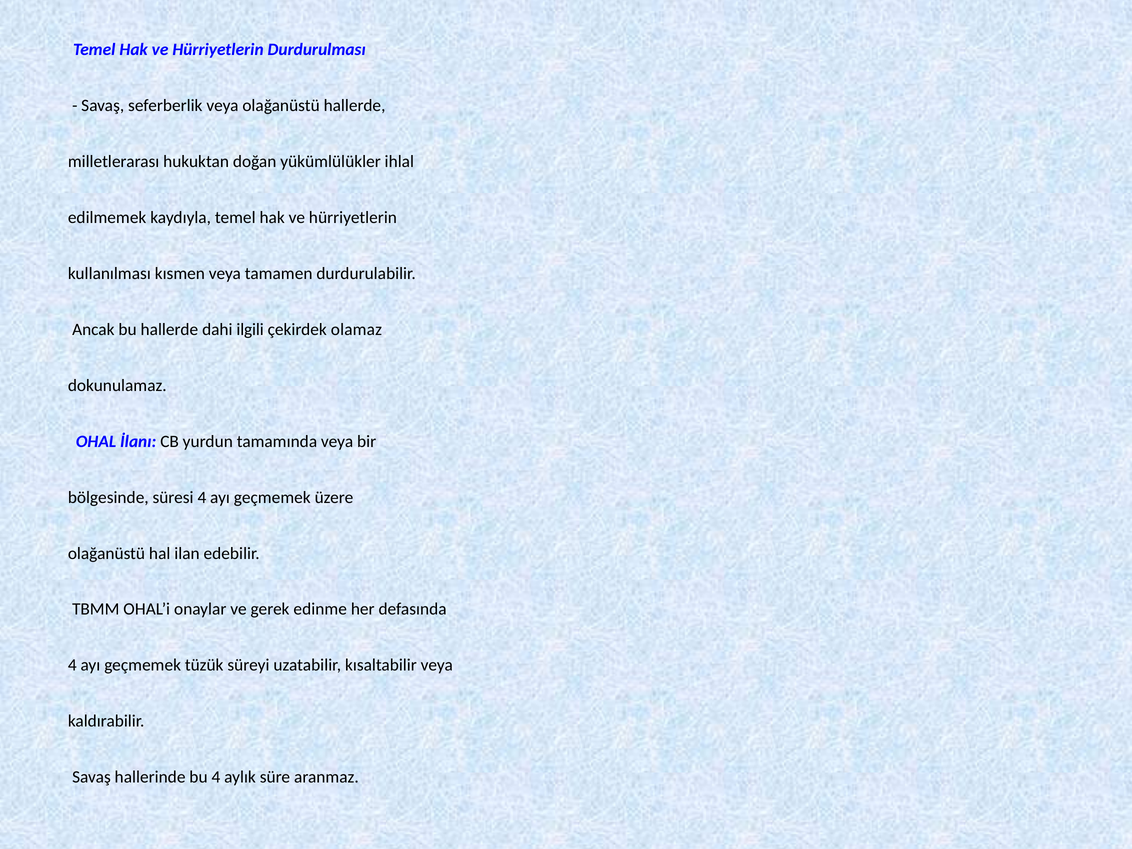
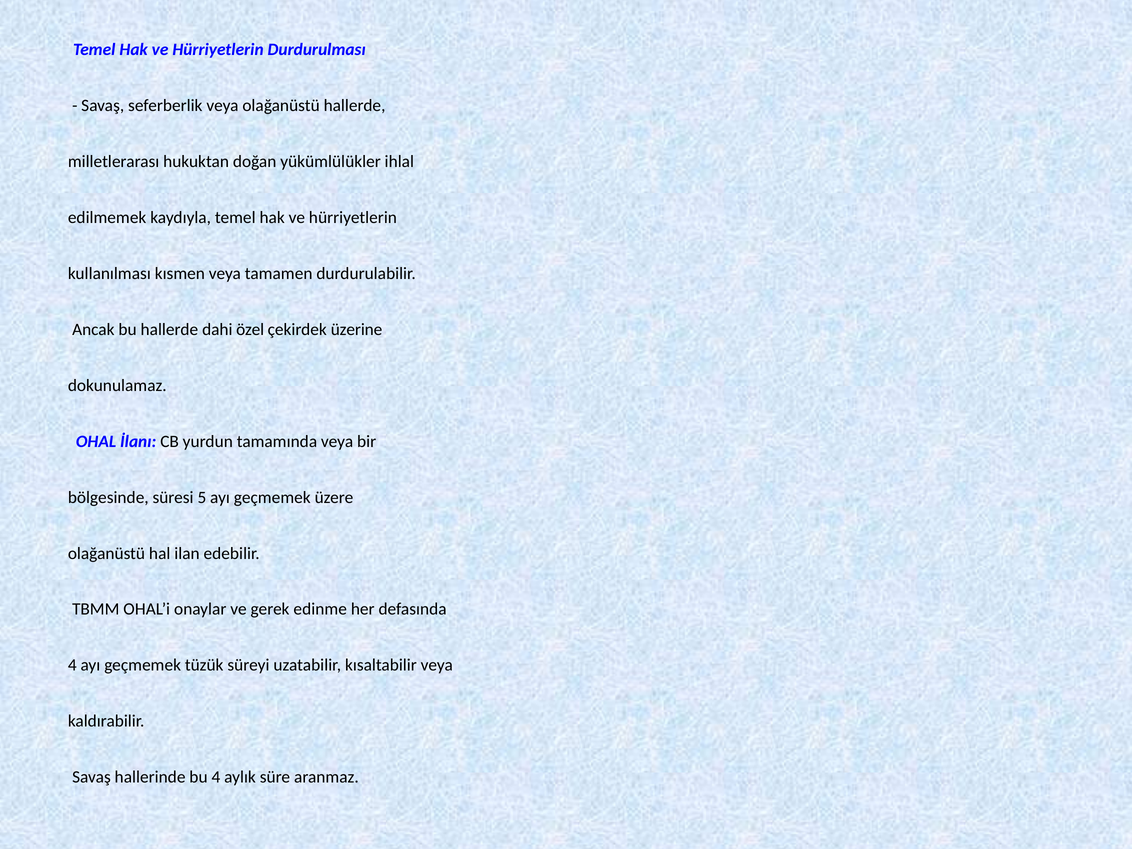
ilgili: ilgili -> özel (250, 329)
olamaz: olamaz -> üzerine (357, 329)
süresi 4: 4 -> 5 (202, 497)
